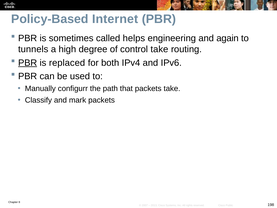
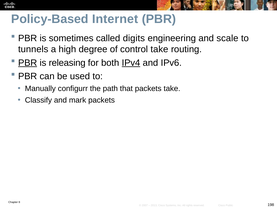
helps: helps -> digits (134, 38)
again: again -> scale (227, 38)
replaced: replaced -> releasing (67, 63)
IPv4 underline: none -> present (131, 63)
